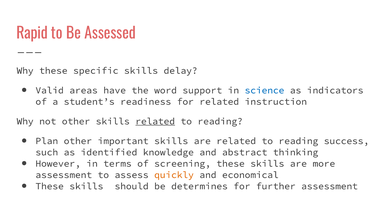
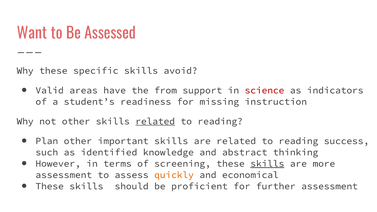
Rapid: Rapid -> Want (32, 33)
delay: delay -> avoid (181, 71)
word: word -> from (166, 90)
science colour: blue -> red (265, 90)
for related: related -> missing (219, 102)
skills underline: none -> present (267, 164)
determines: determines -> proficient (199, 186)
